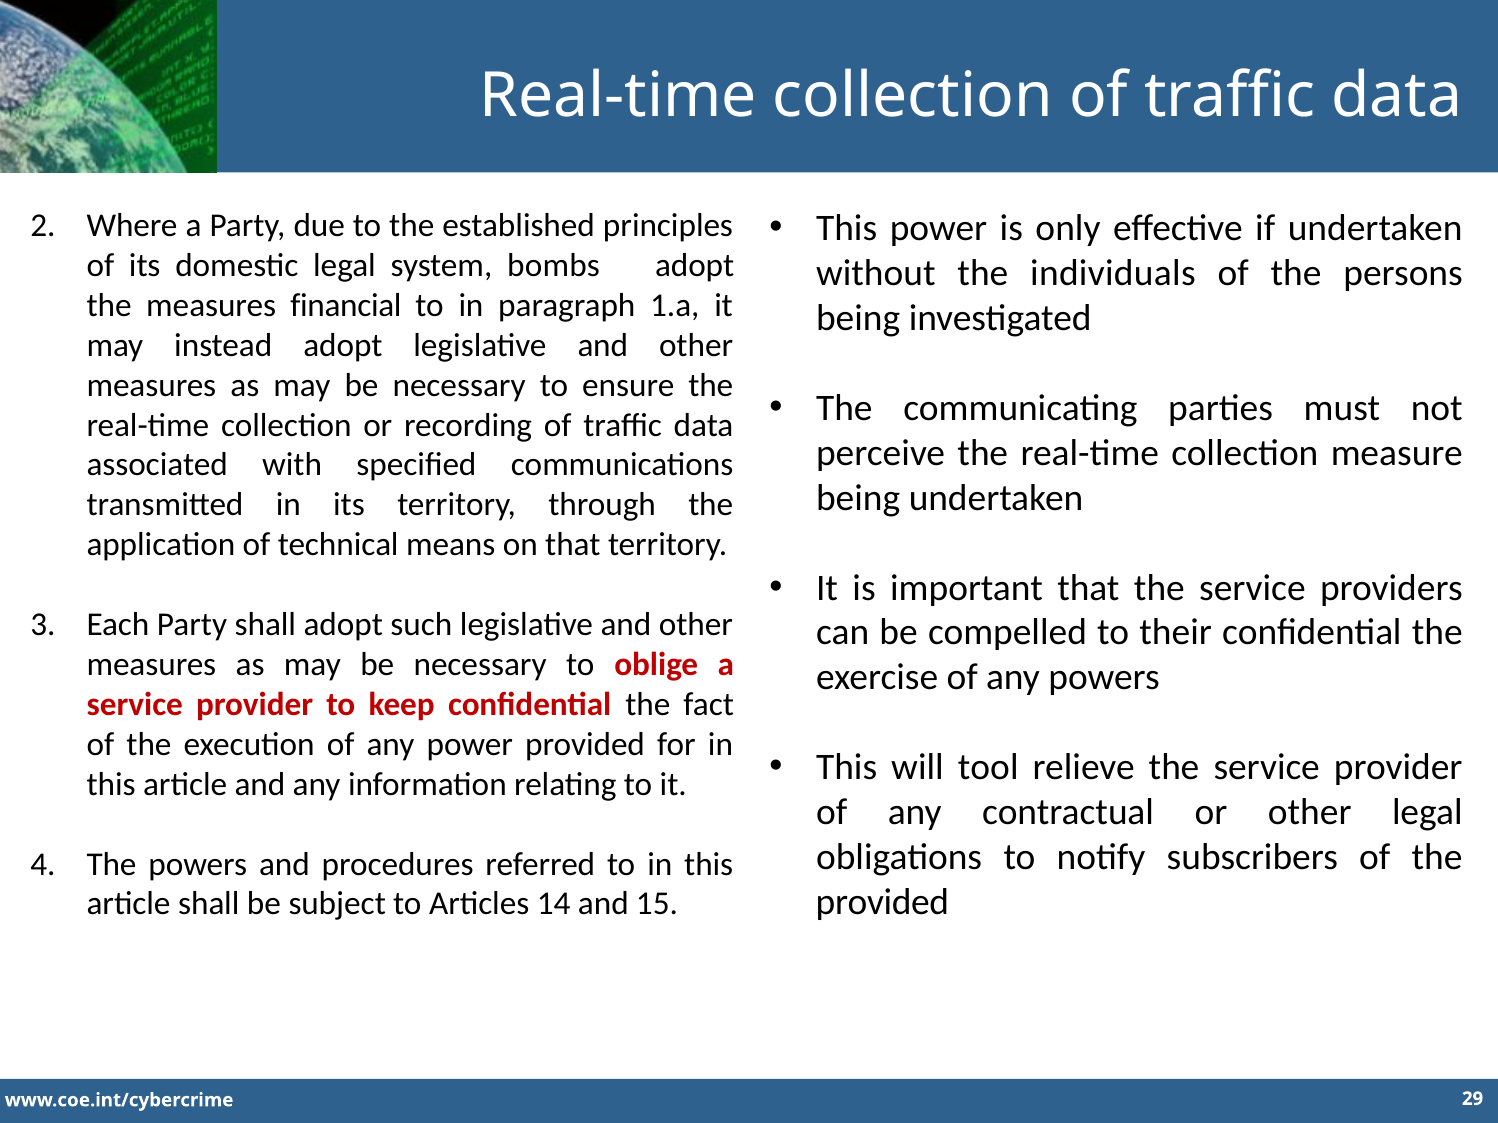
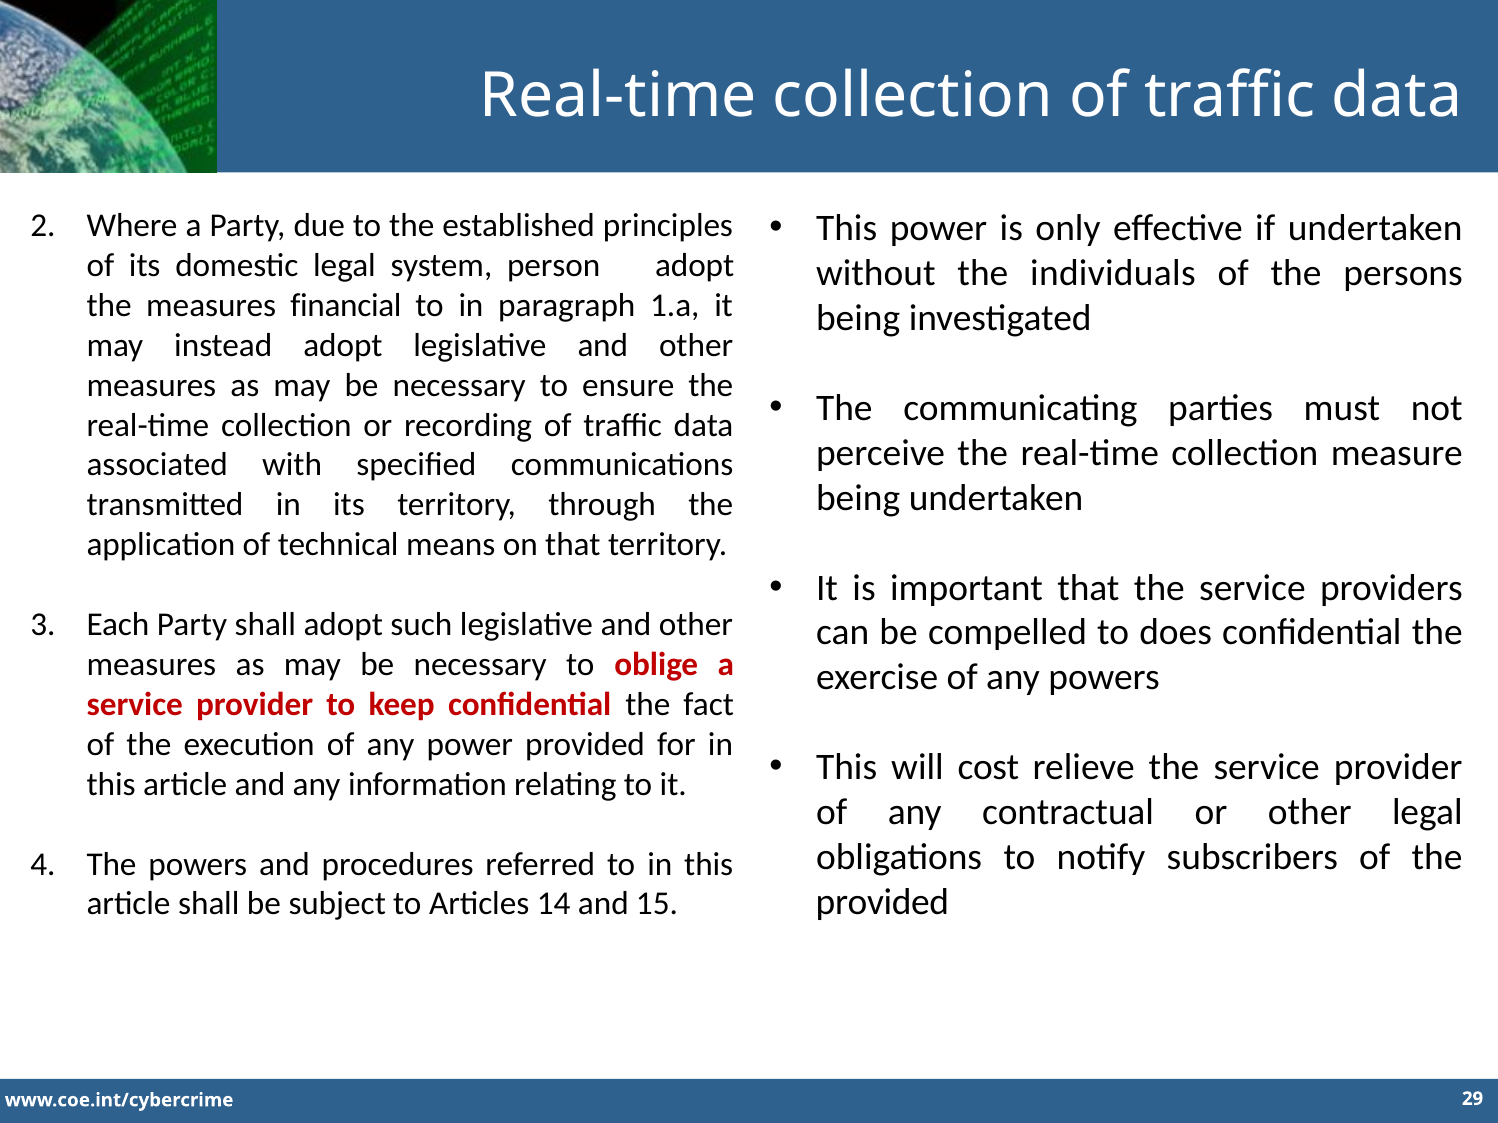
bombs: bombs -> person (554, 266)
their: their -> does (1176, 633)
tool: tool -> cost (988, 768)
